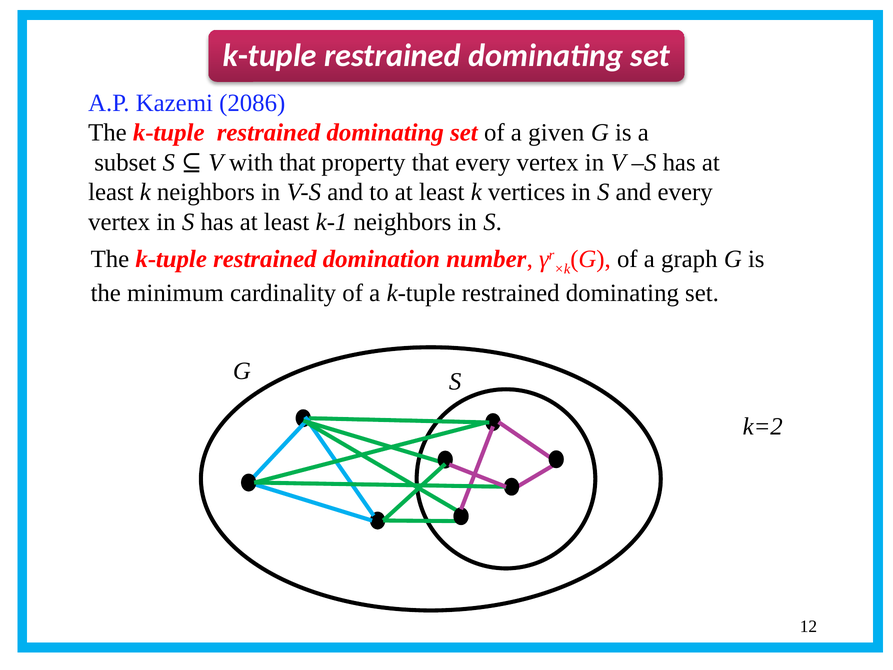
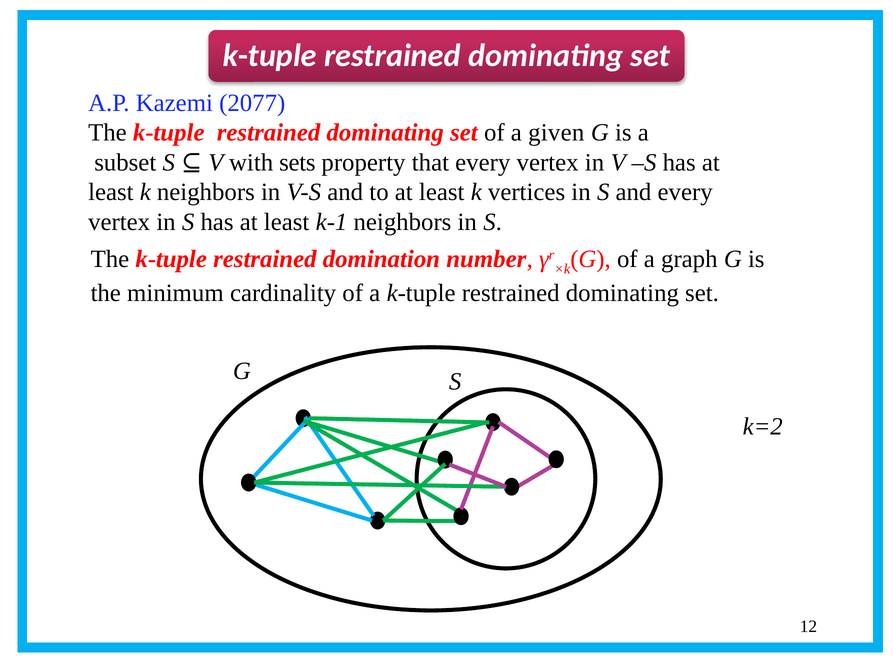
2086: 2086 -> 2077 (252, 103)
with that: that -> sets (297, 162)
